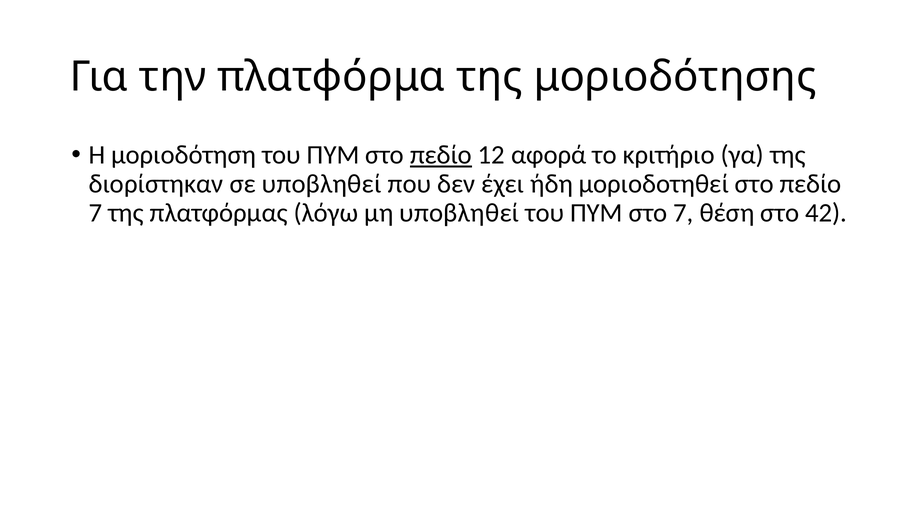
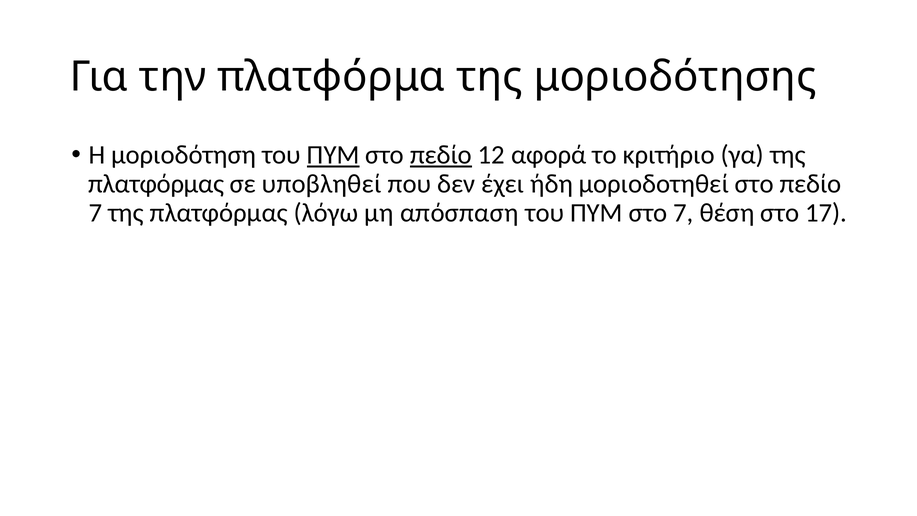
ΠΥΜ underline: none -> present (333, 155)
διορίστηκαν: διορίστηκαν -> πλατφόρμας (156, 184)
μη υποβληθεί: υποβληθεί -> απόσπαση (459, 213)
42: 42 -> 17 (826, 213)
